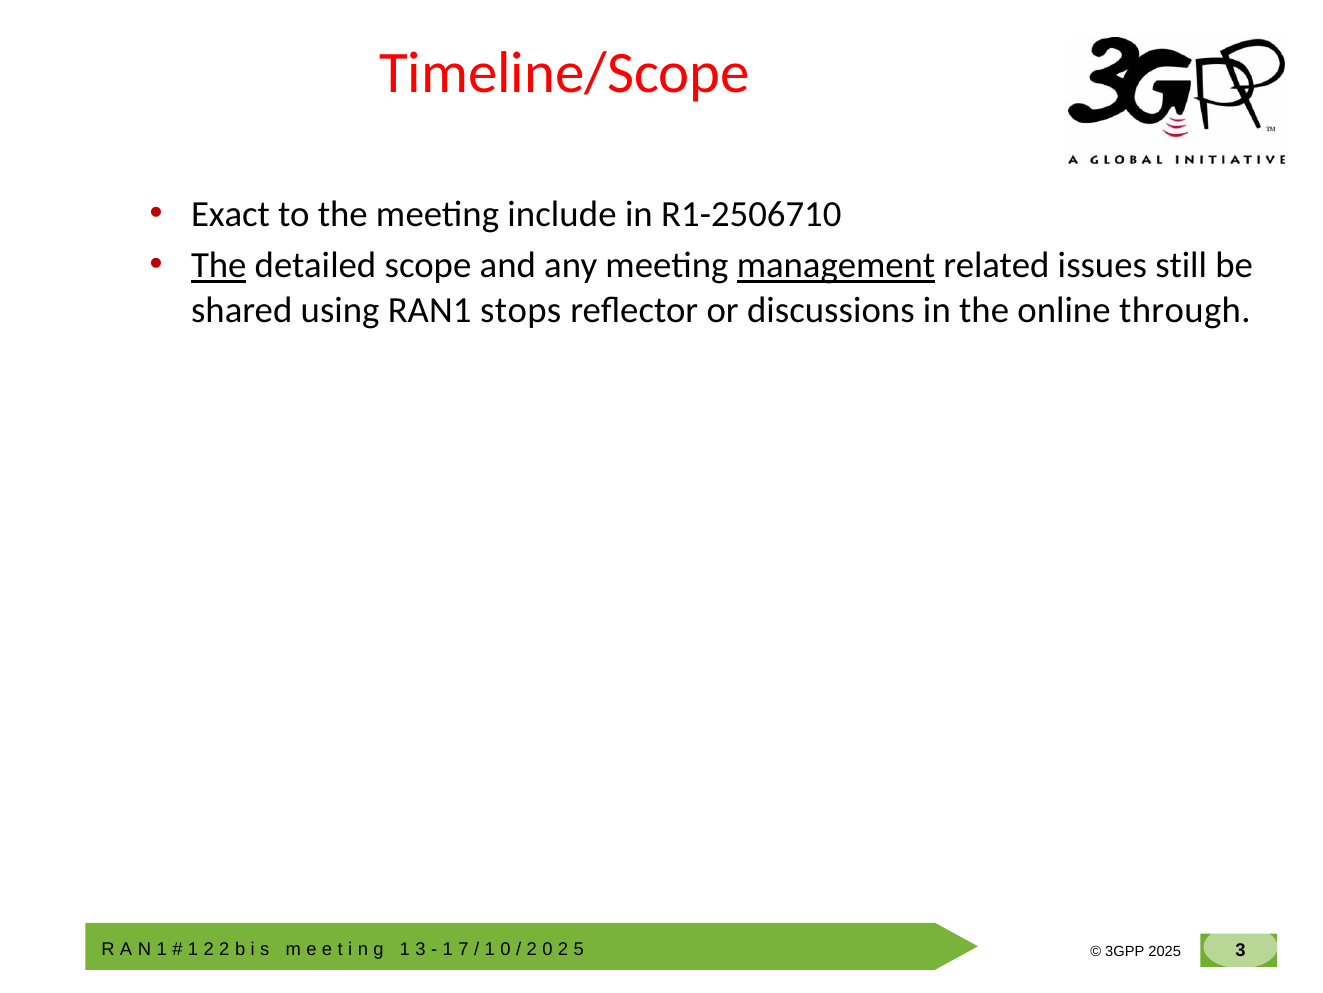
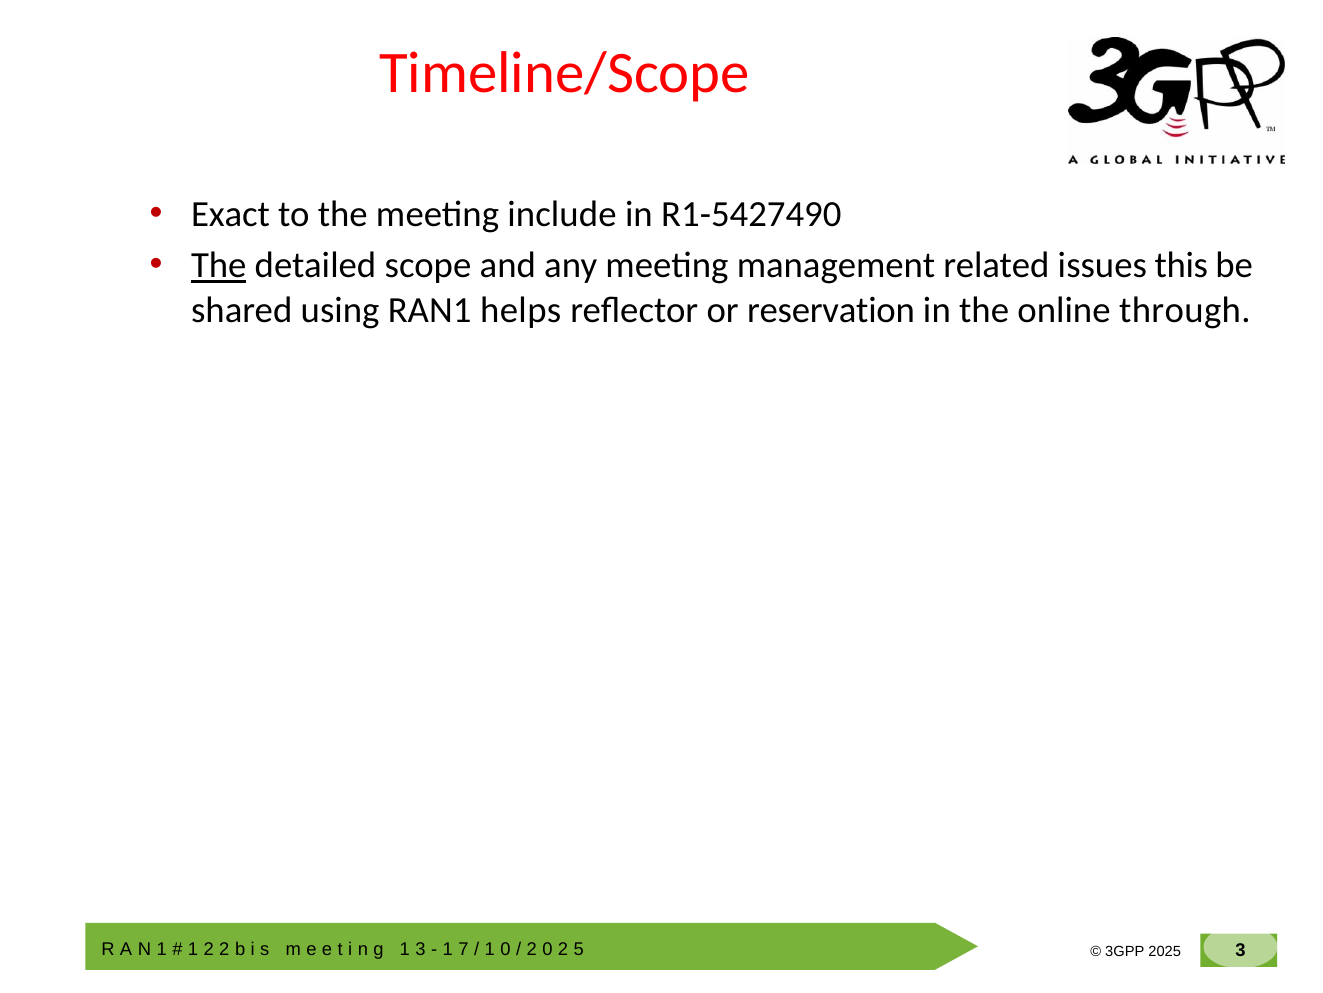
R1-2506710: R1-2506710 -> R1-5427490 (751, 214)
management underline: present -> none (836, 266)
still: still -> this (1181, 266)
stops: stops -> helps (521, 310)
discussions: discussions -> reservation (831, 310)
